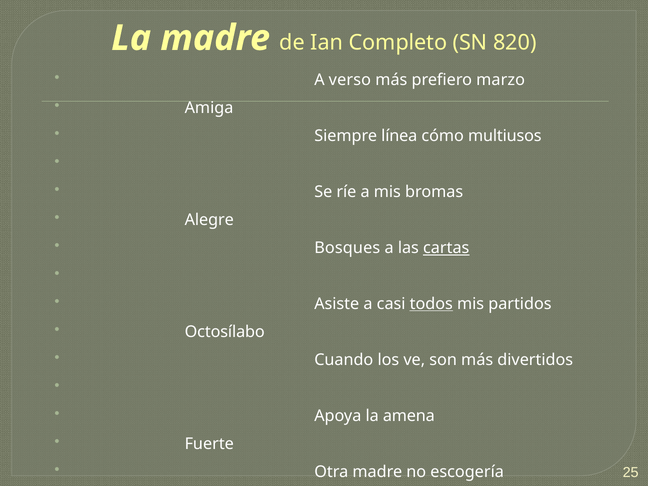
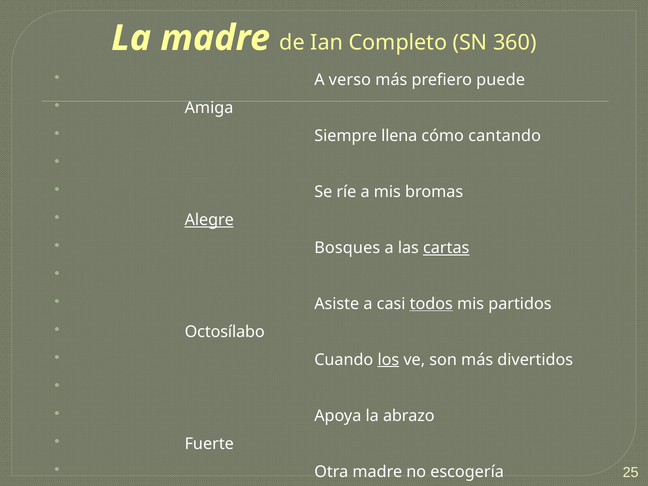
820: 820 -> 360 (515, 43)
marzo: marzo -> puede (501, 80)
línea: línea -> llena (399, 136)
multiusos: multiusos -> cantando (505, 136)
Alegre underline: none -> present (209, 220)
los underline: none -> present (388, 360)
amena: amena -> abrazo (409, 416)
